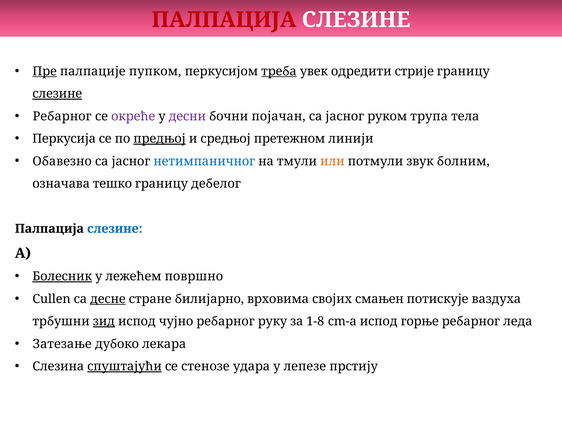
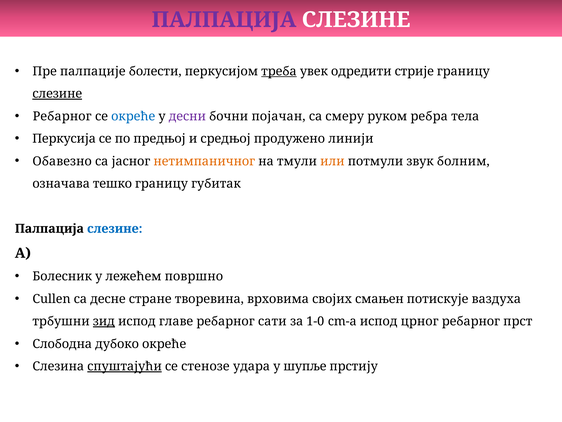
ПАЛПАЦИЈА colour: red -> purple (224, 20)
Пре underline: present -> none (45, 71)
пупком: пупком -> болести (155, 71)
окреће colour: purple -> blue (133, 116)
јасног: јасног -> смеру (345, 116)
трупа: трупа -> ребра (429, 116)
предњој underline: present -> none (160, 139)
претежном: претежном -> продужено (289, 139)
нетимпаничног colour: blue -> orange (204, 161)
дебелог: дебелог -> губитак (216, 184)
Болесник underline: present -> none (62, 276)
десне underline: present -> none (108, 299)
билијарно: билијарно -> творевина (209, 299)
чујно: чујно -> главе (176, 321)
руку: руку -> сати (272, 321)
1-8: 1-8 -> 1-0 (315, 321)
горње: горње -> црног (420, 321)
леда: леда -> прст (518, 321)
Затезање: Затезање -> Слободна (62, 344)
дубоко лекара: лекара -> окреће (164, 344)
лепезе: лепезе -> шупље (305, 366)
